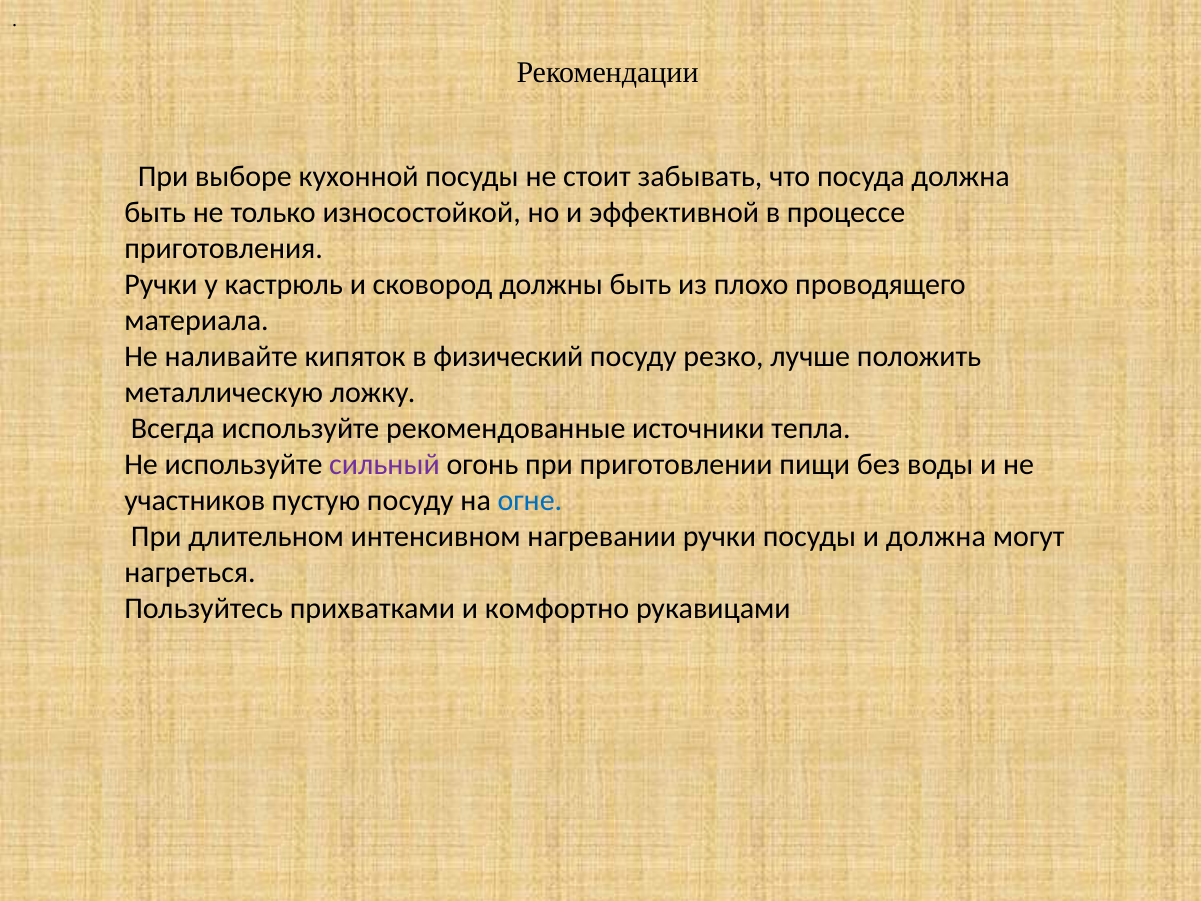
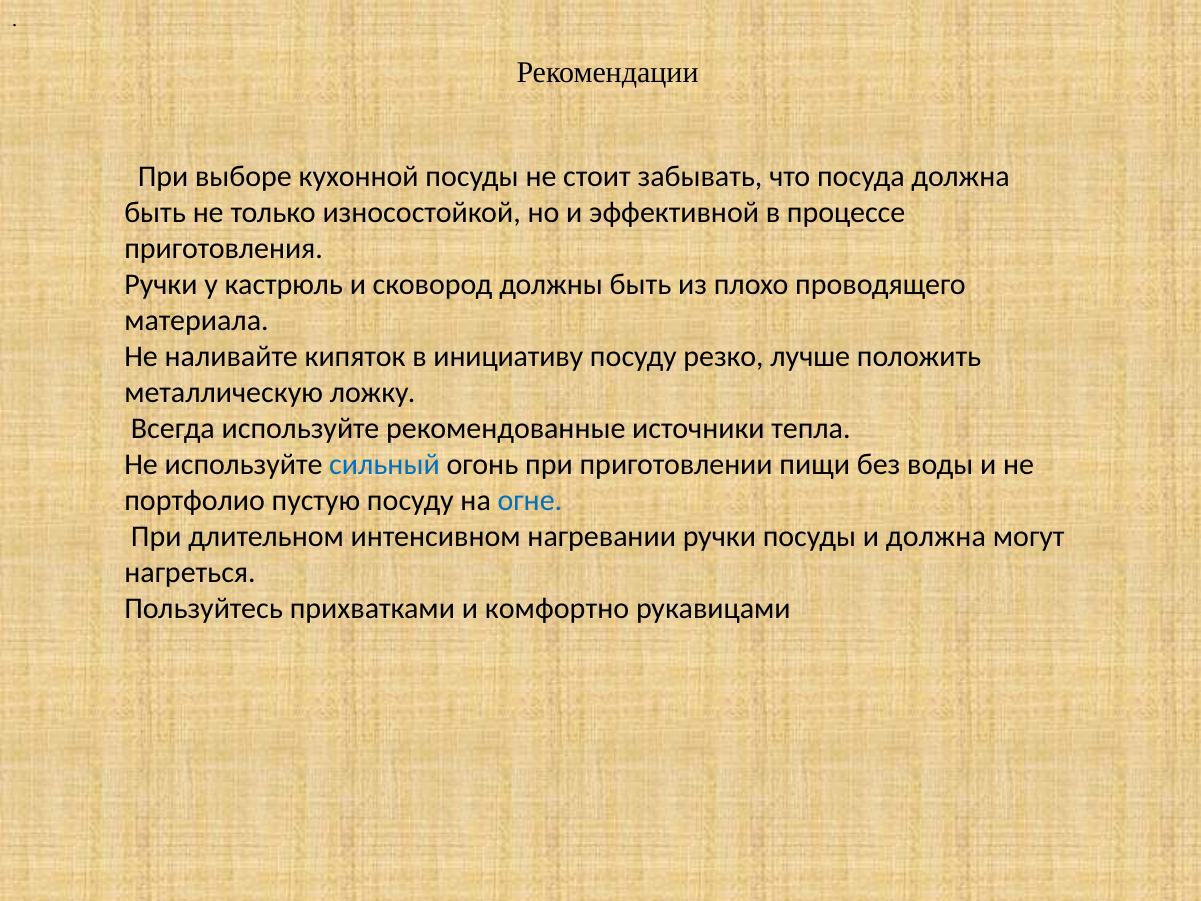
физический: физический -> инициативу (508, 356)
сильный colour: purple -> blue (384, 464)
участников: участников -> портфолио (195, 500)
